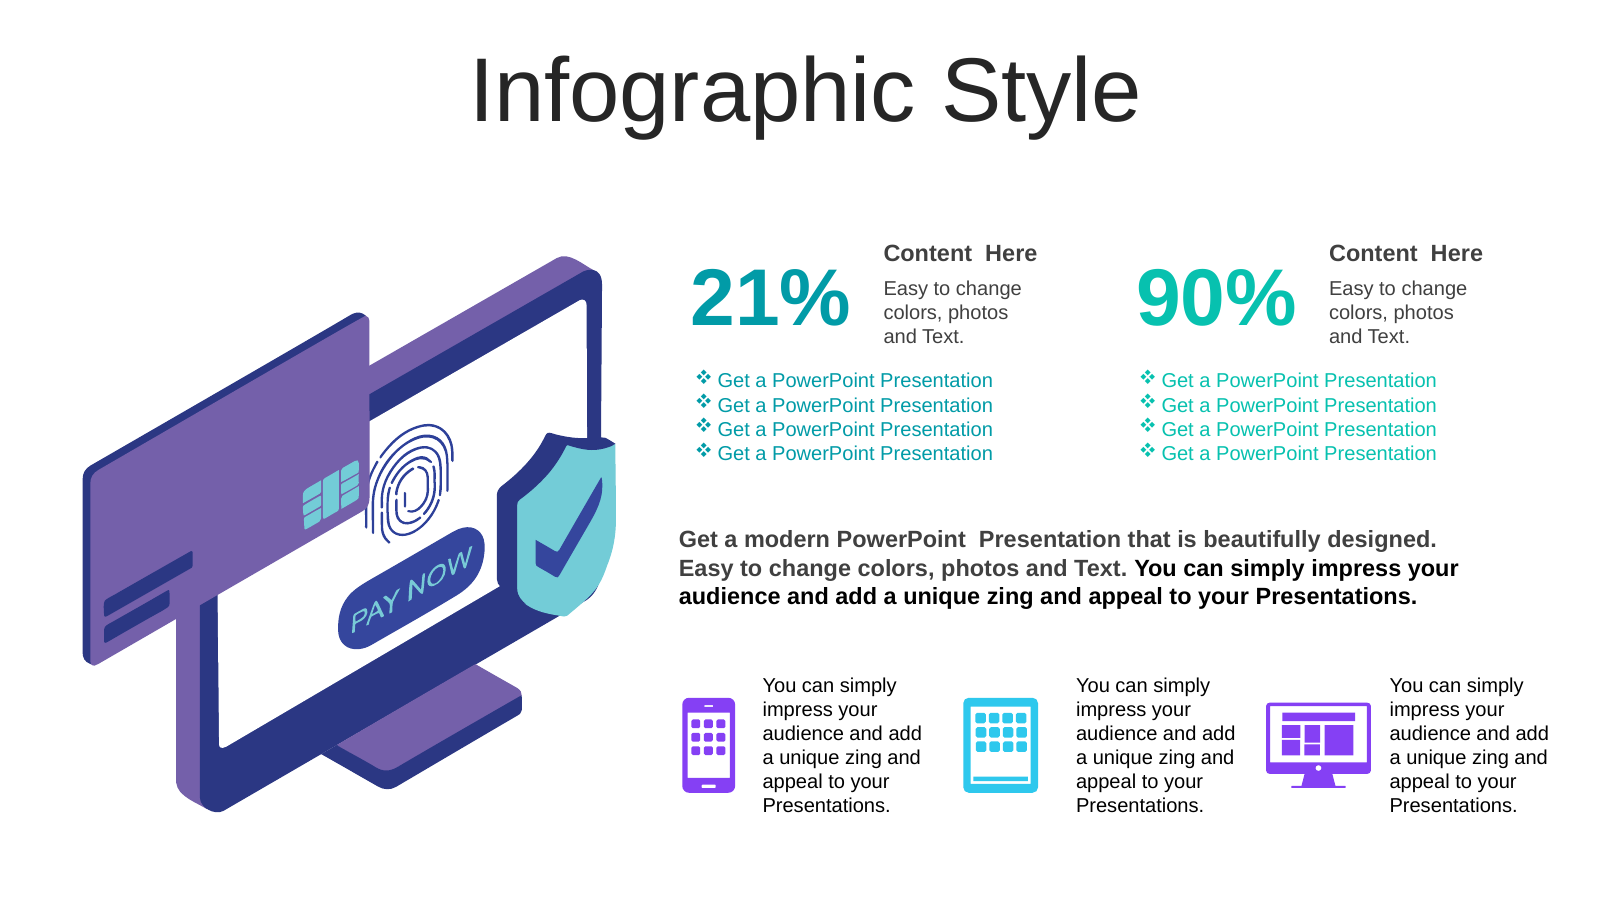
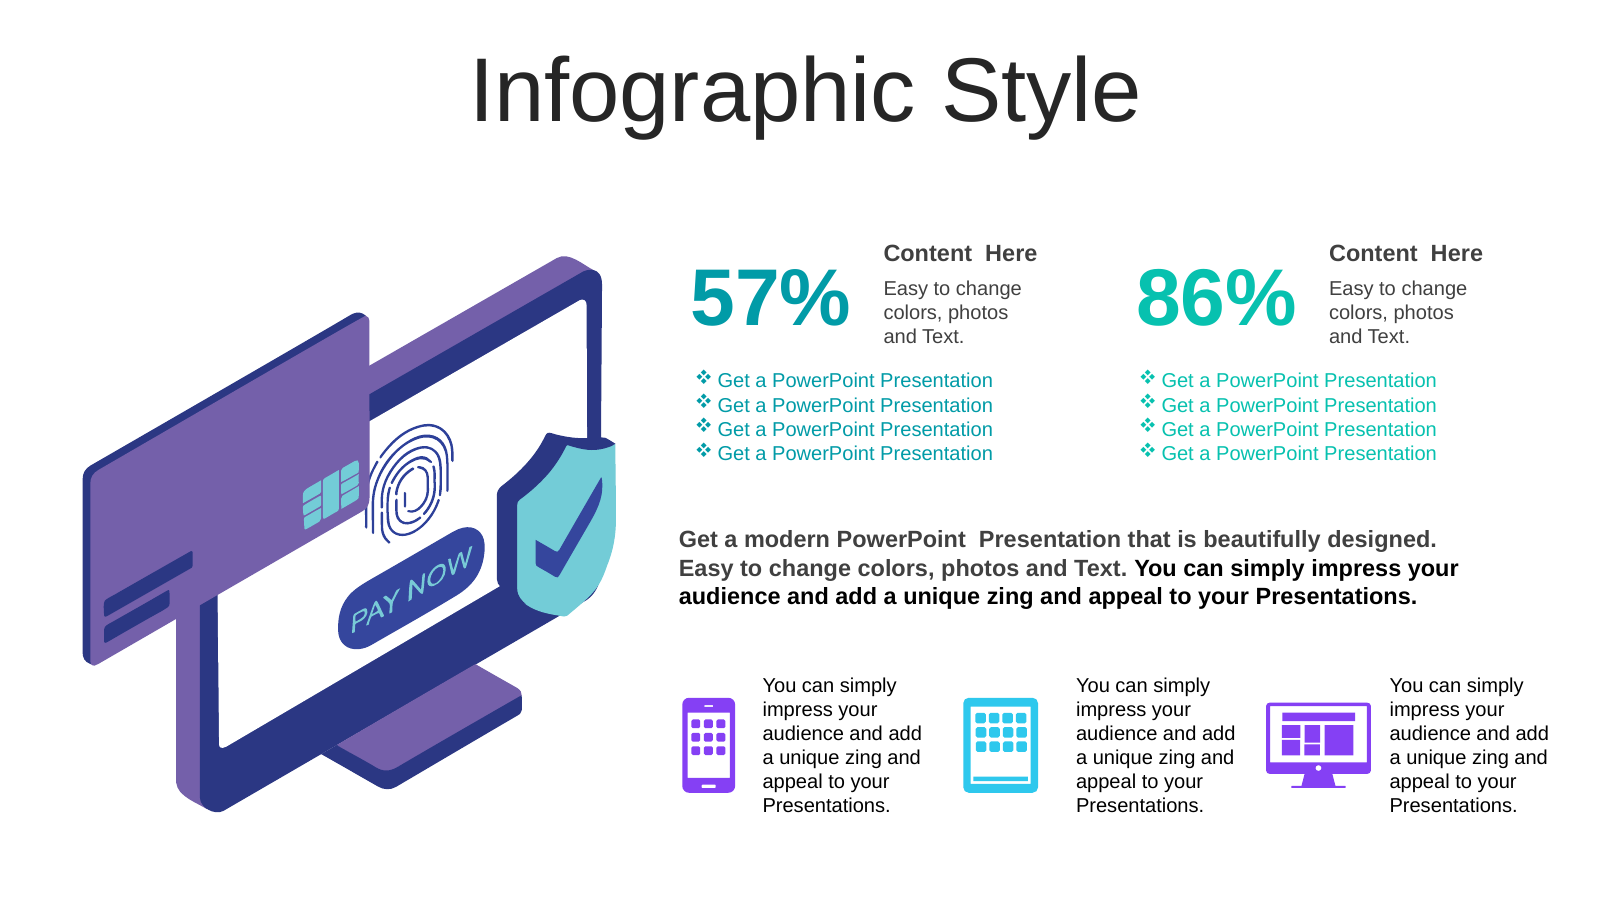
21%: 21% -> 57% (771, 299)
90%: 90% -> 86% (1216, 299)
